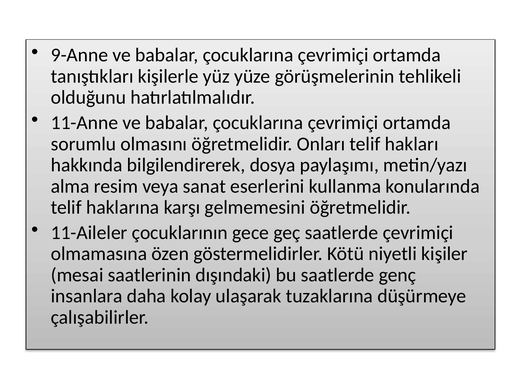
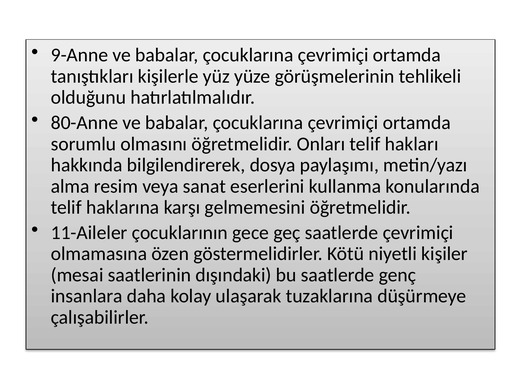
11-Anne: 11-Anne -> 80-Anne (84, 123)
